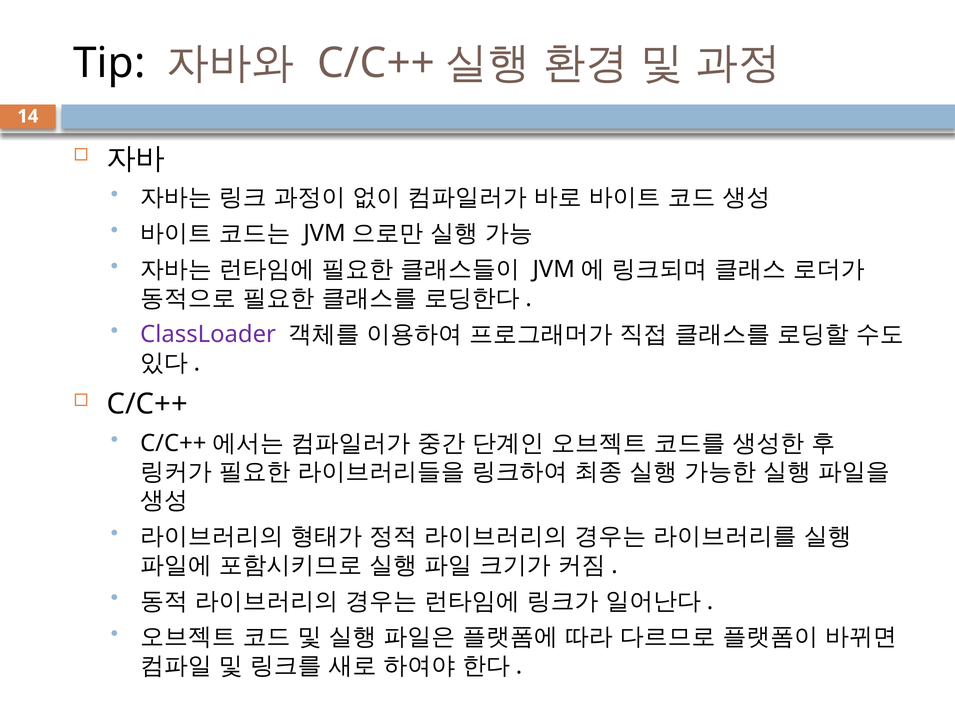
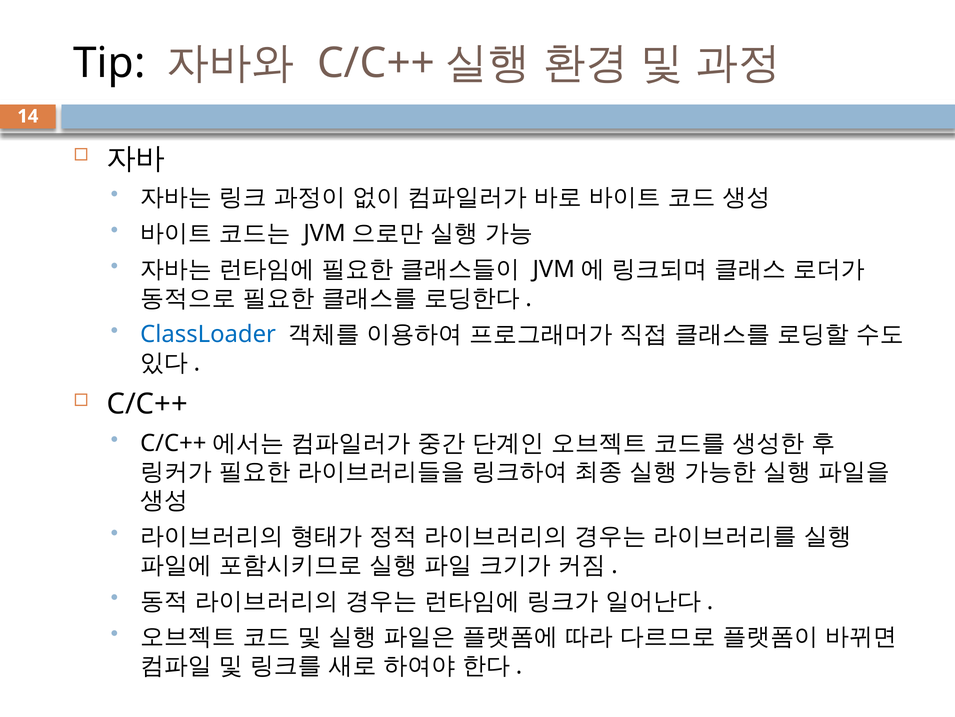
ClassLoader colour: purple -> blue (208, 334)
